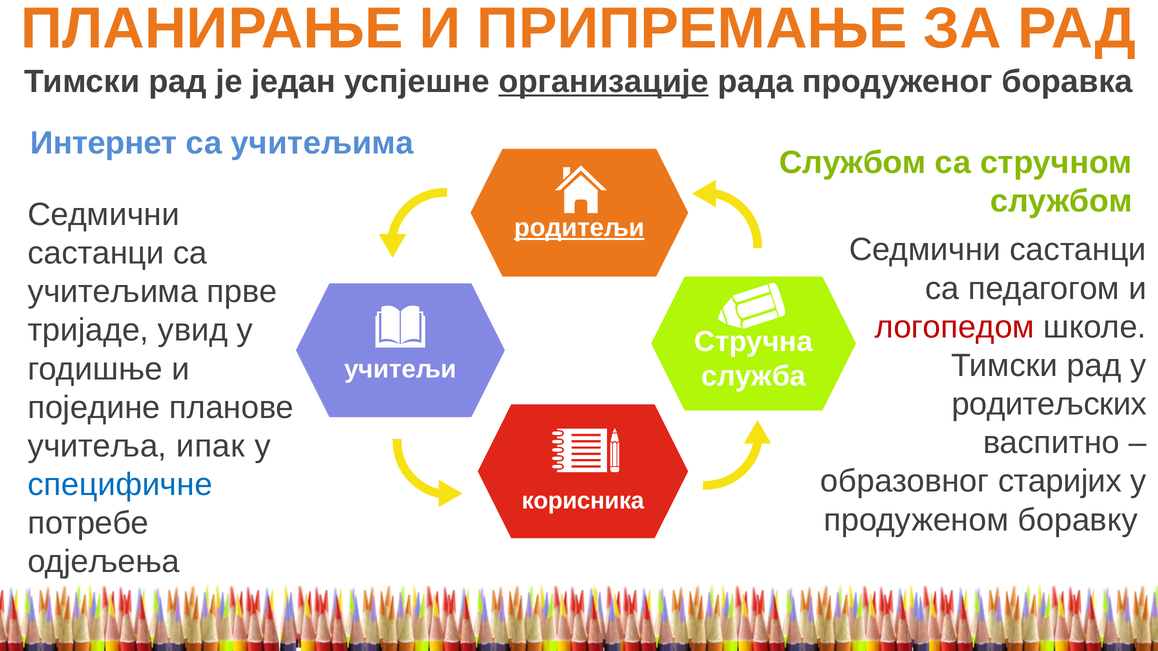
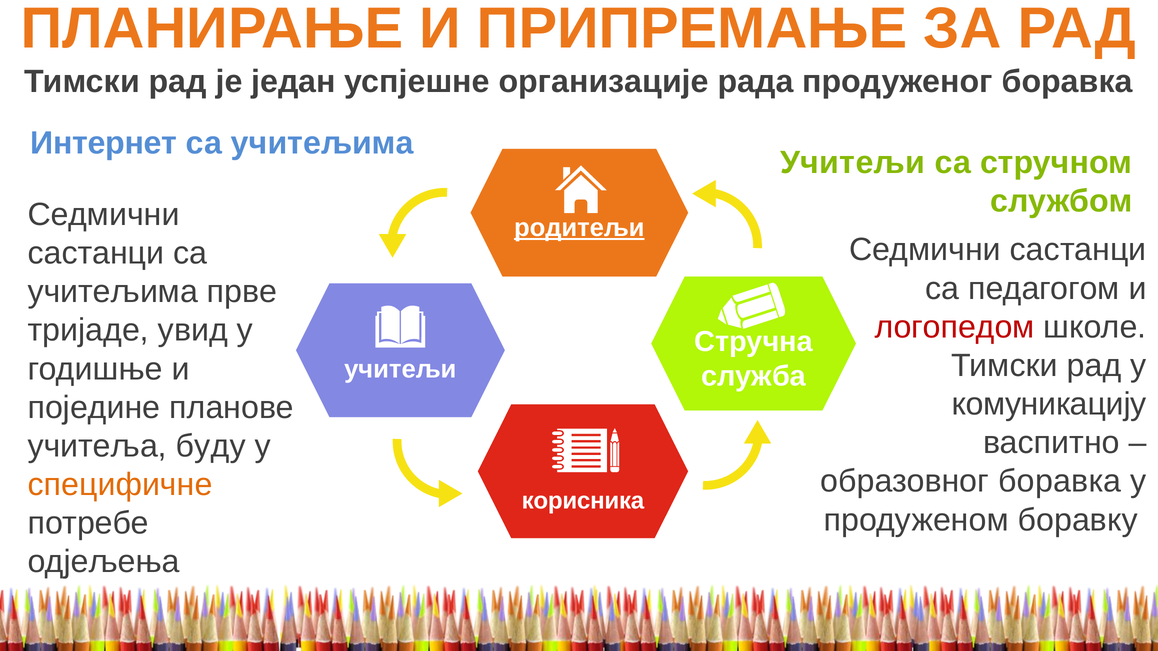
организације underline: present -> none (604, 82)
Службом: Службом -> Учитељи (852, 163)
родитељских: родитељских -> комуникацију (1049, 404)
ипак: ипак -> буду (211, 446)
образовног старијих: старијих -> боравка (1060, 482)
специфичне colour: blue -> orange (120, 485)
